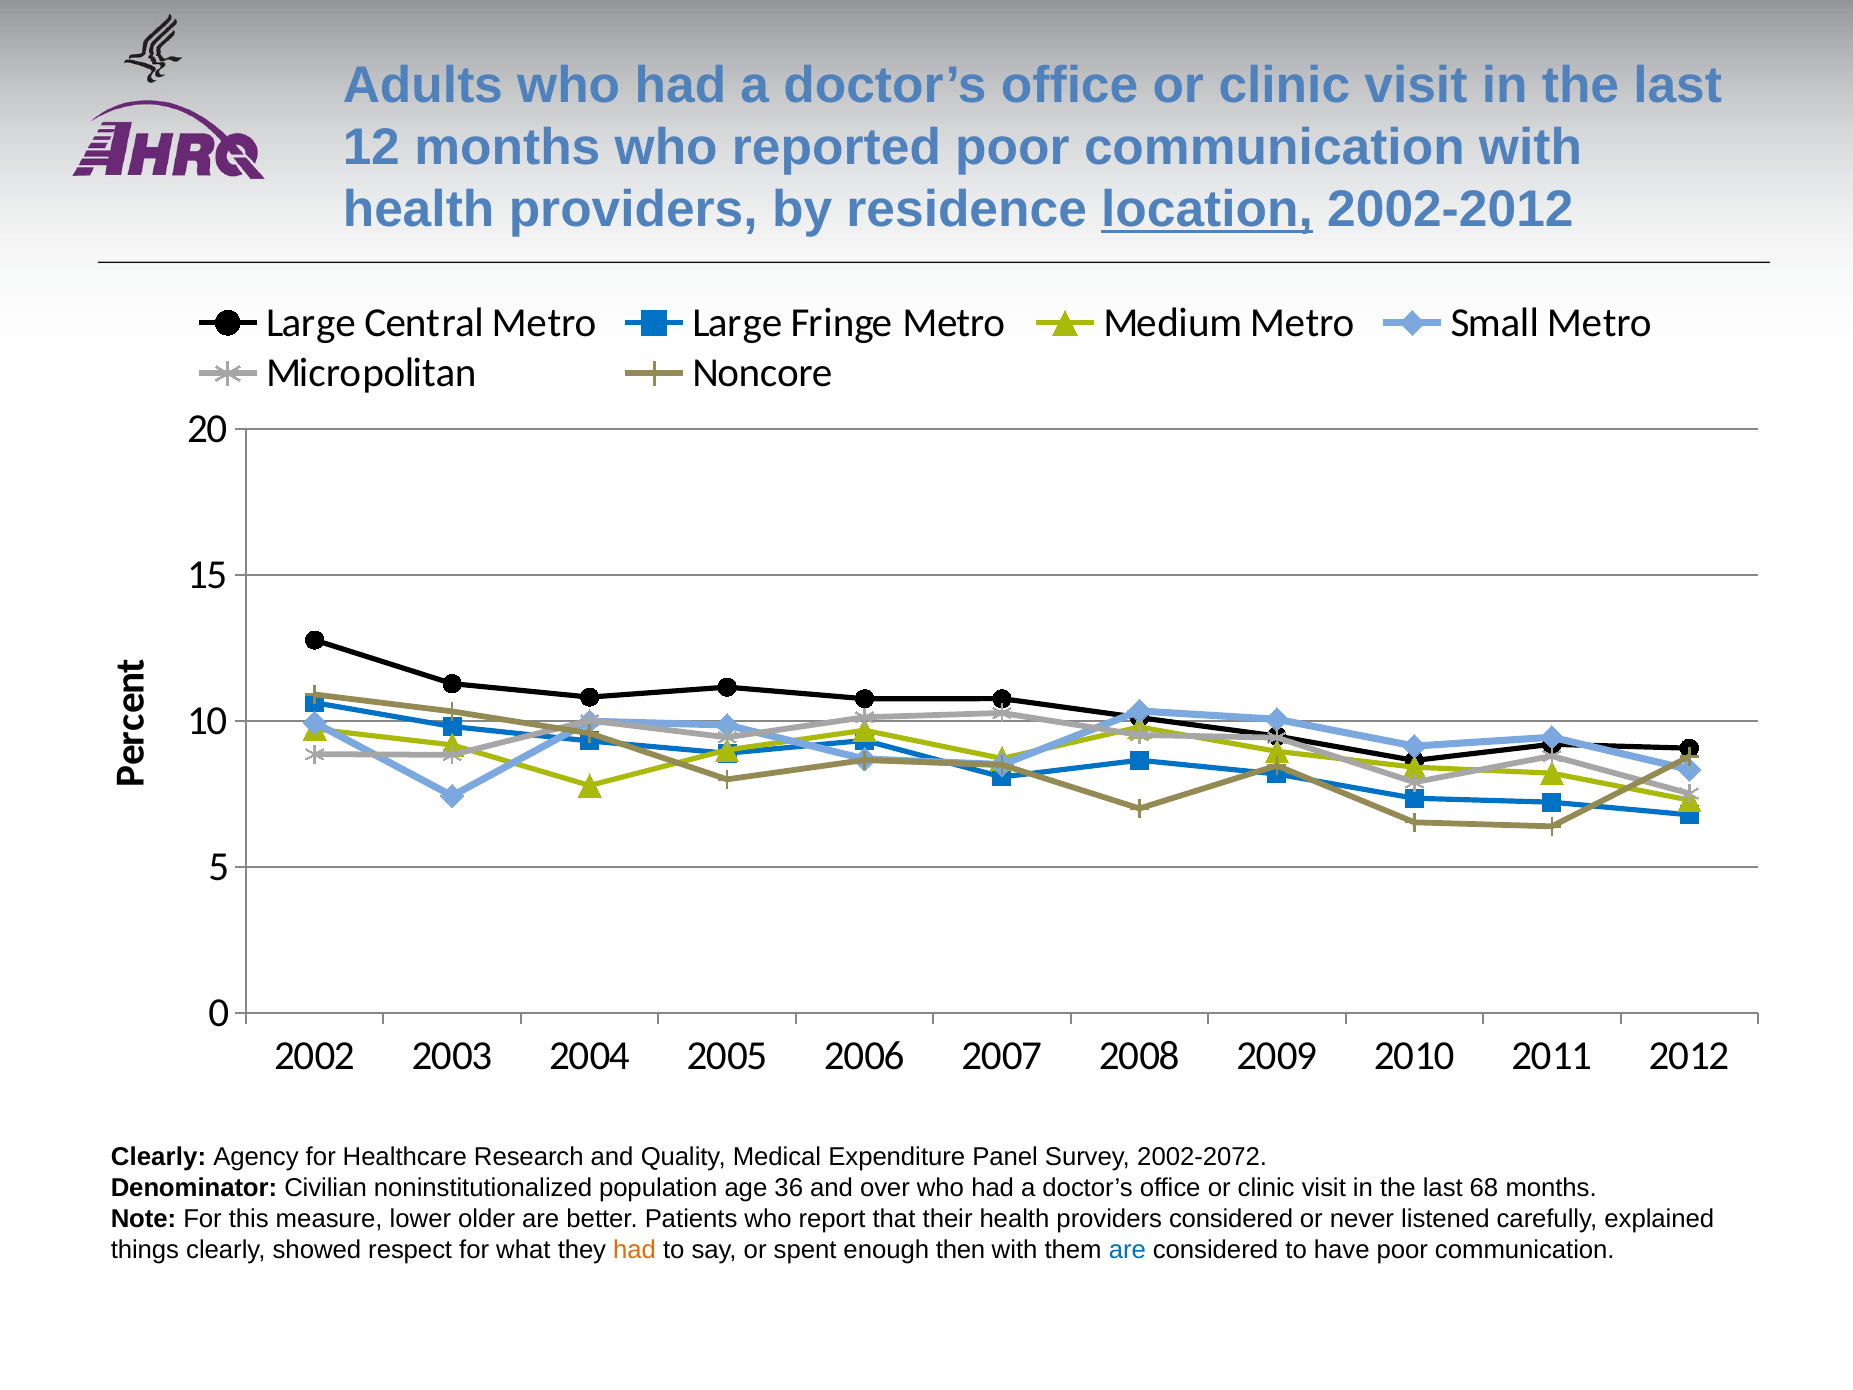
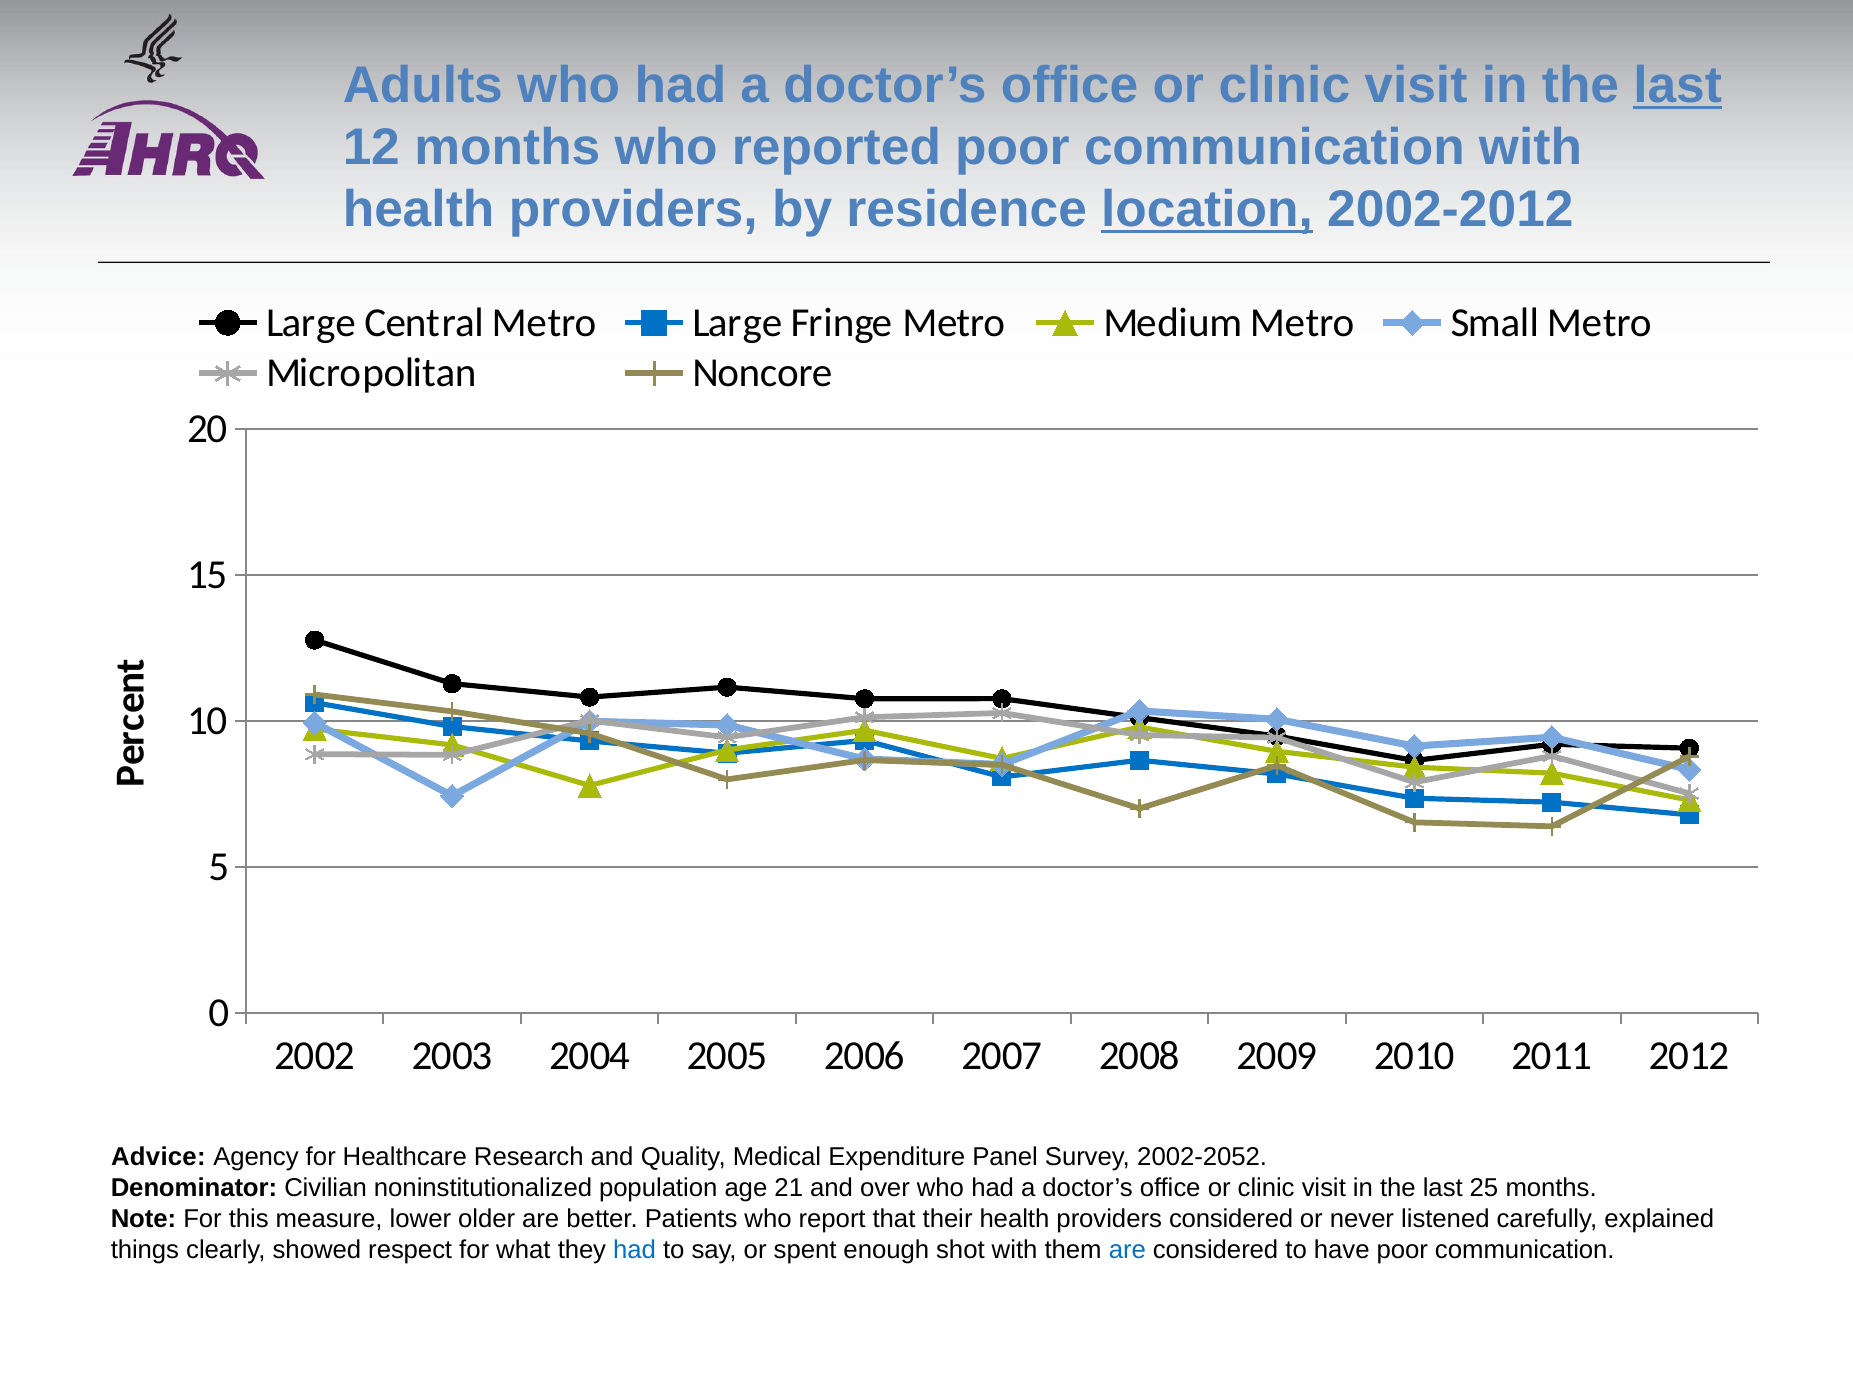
last underline: none -> present (1678, 85)
Clearly: Clearly -> Advice (158, 1157)
2002-2072: 2002-2072 -> 2002-2052 (1202, 1157)
36: 36 -> 21 (789, 1188)
68: 68 -> 25 (1484, 1188)
had colour: orange -> blue (635, 1249)
then: then -> shot (960, 1249)
